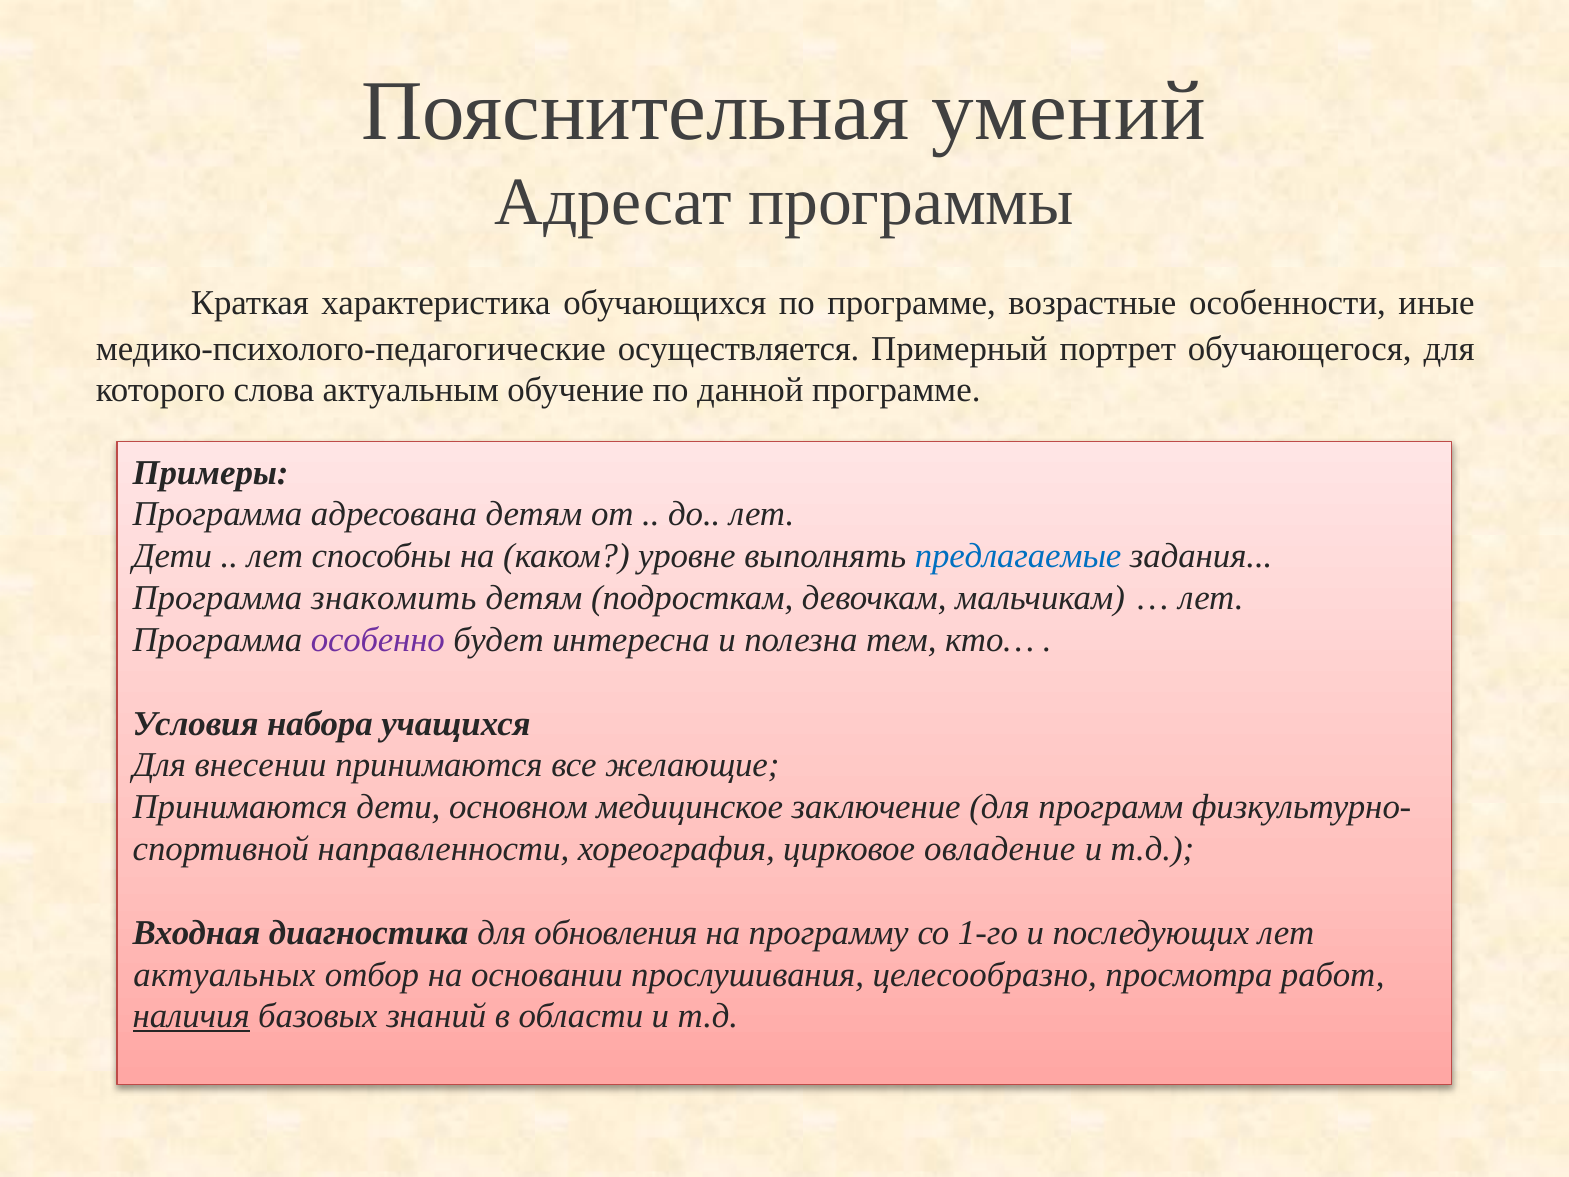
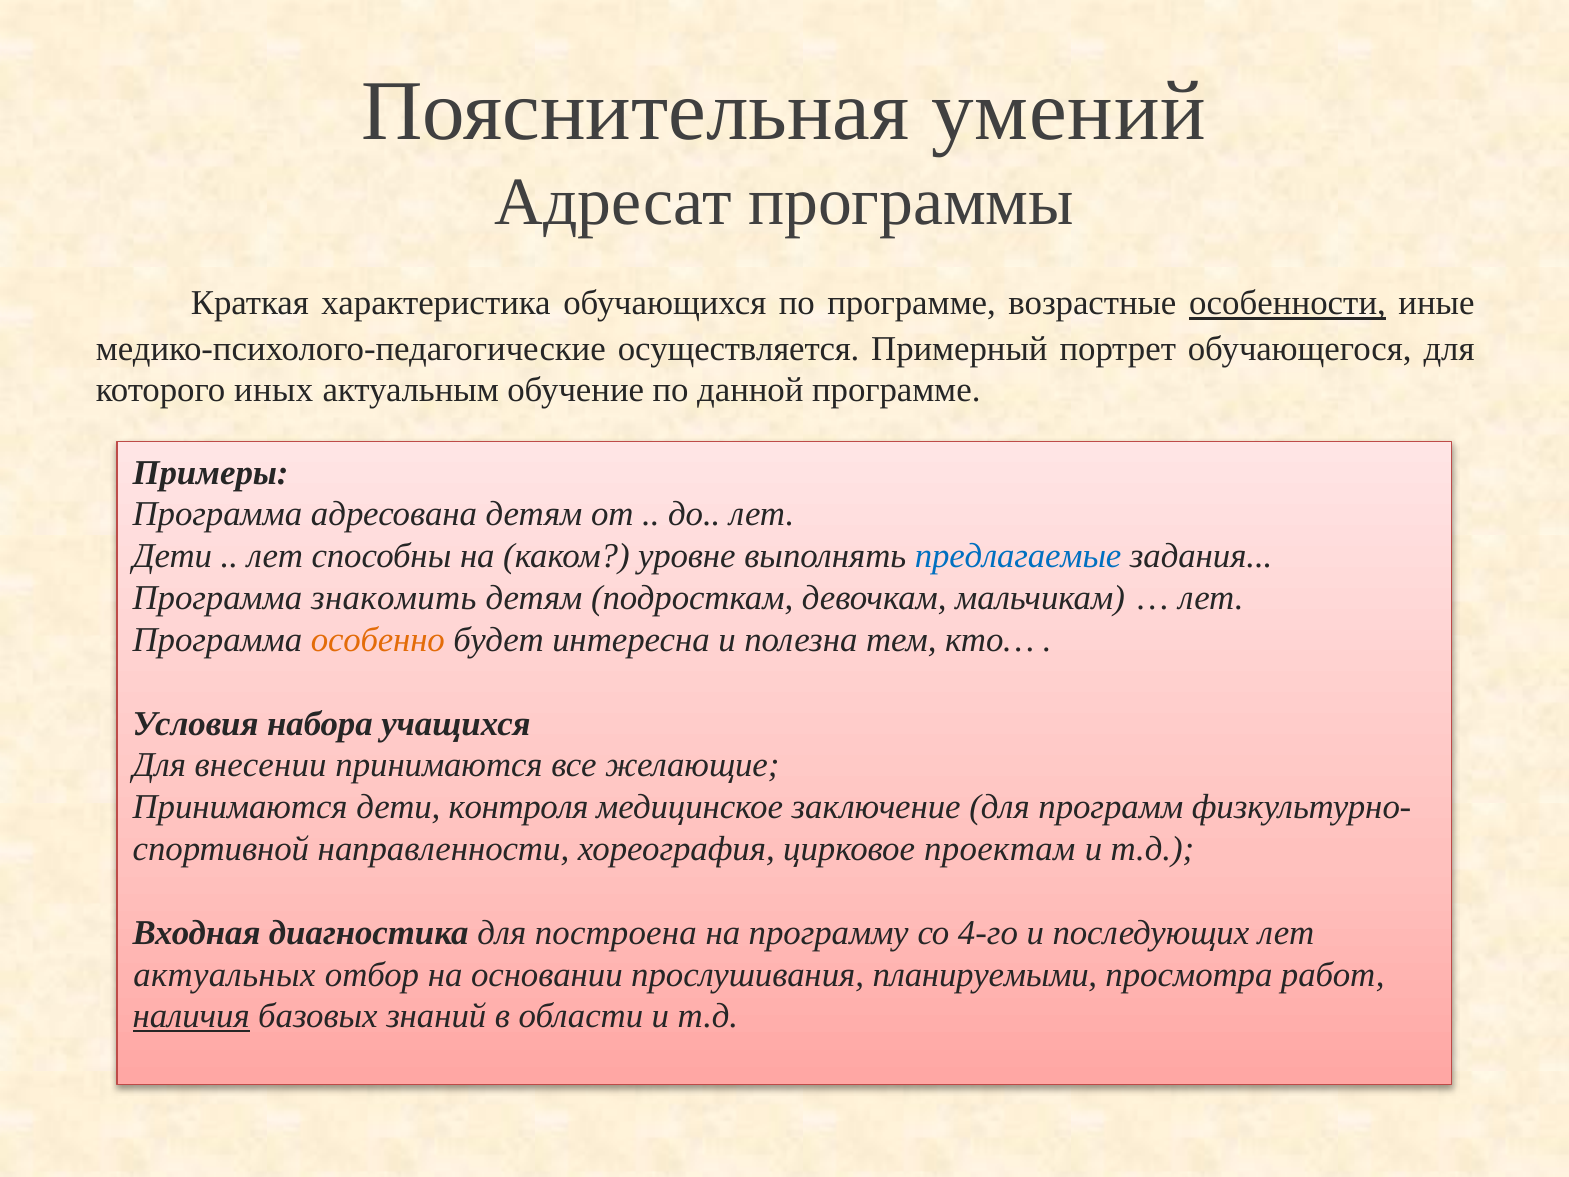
особенности underline: none -> present (1288, 303)
слова: слова -> иных (274, 390)
особенно colour: purple -> orange (378, 640)
основном: основном -> контроля (519, 807)
овладение: овладение -> проектам (1000, 849)
обновления: обновления -> построена (616, 932)
1-го: 1-го -> 4-го (988, 932)
целесообразно: целесообразно -> планируемыми (985, 974)
